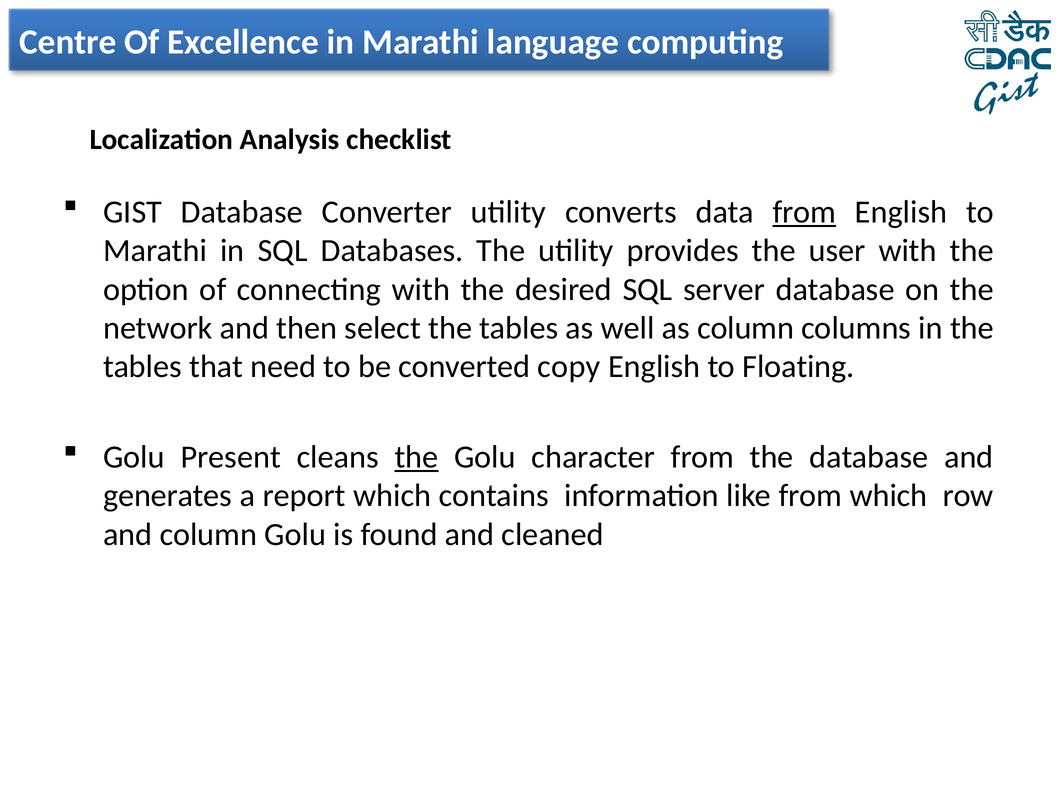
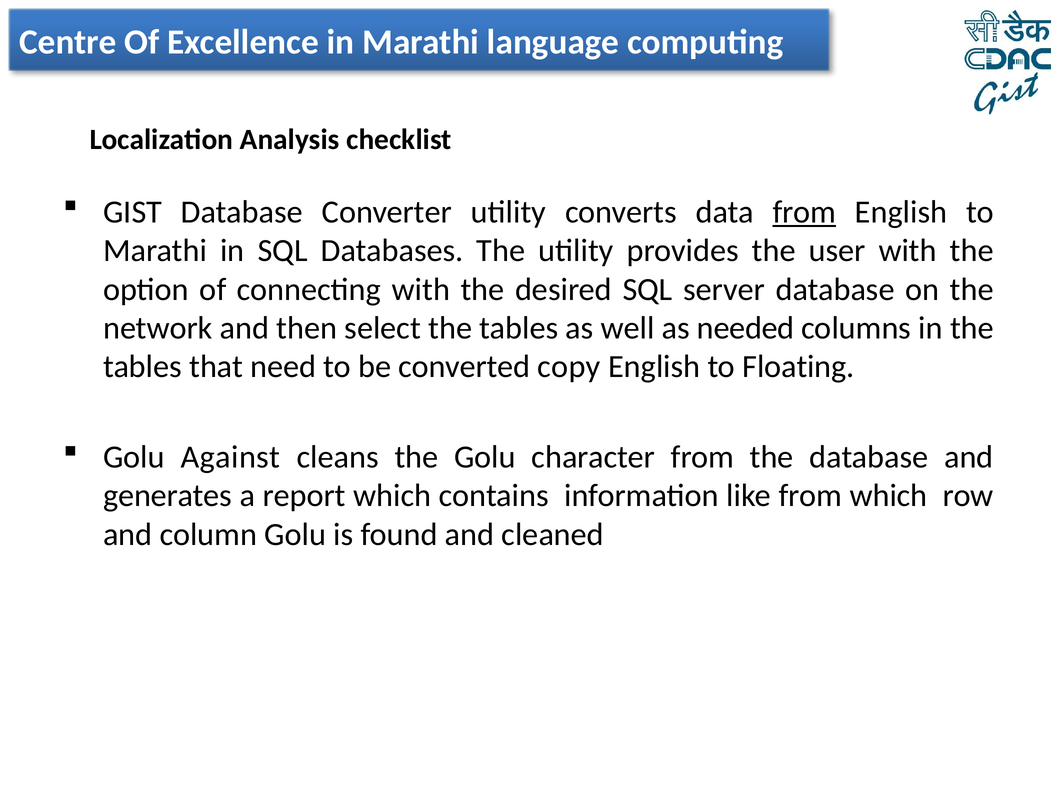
as column: column -> needed (746, 328)
Present: Present -> Against (231, 457)
the underline: present -> none (416, 457)
